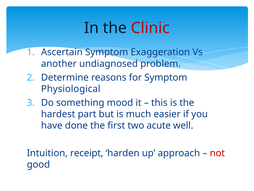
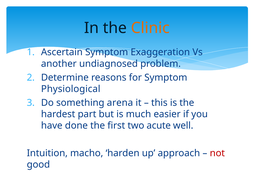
Clinic colour: red -> orange (150, 28)
mood: mood -> arena (120, 102)
receipt: receipt -> macho (87, 153)
